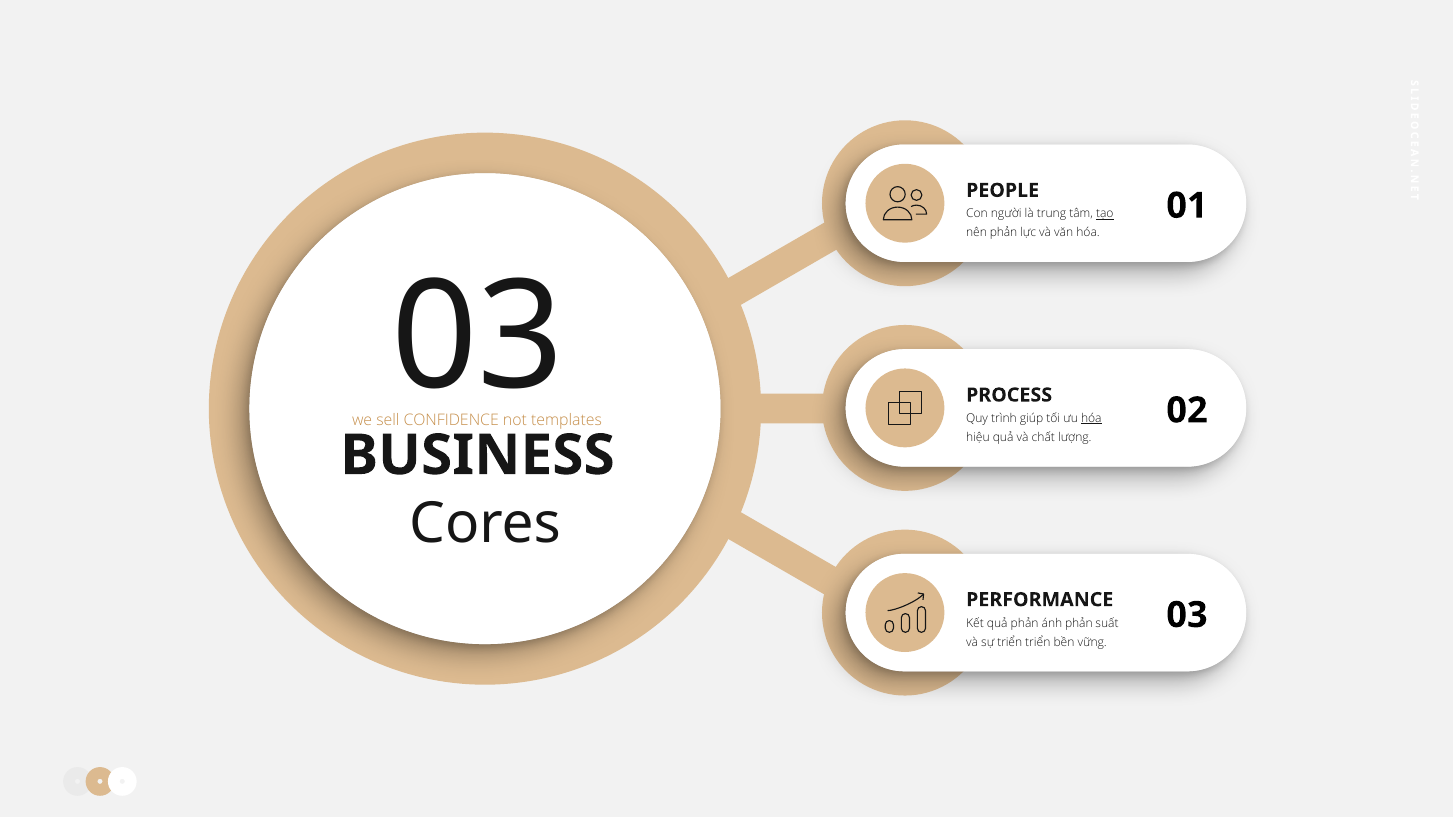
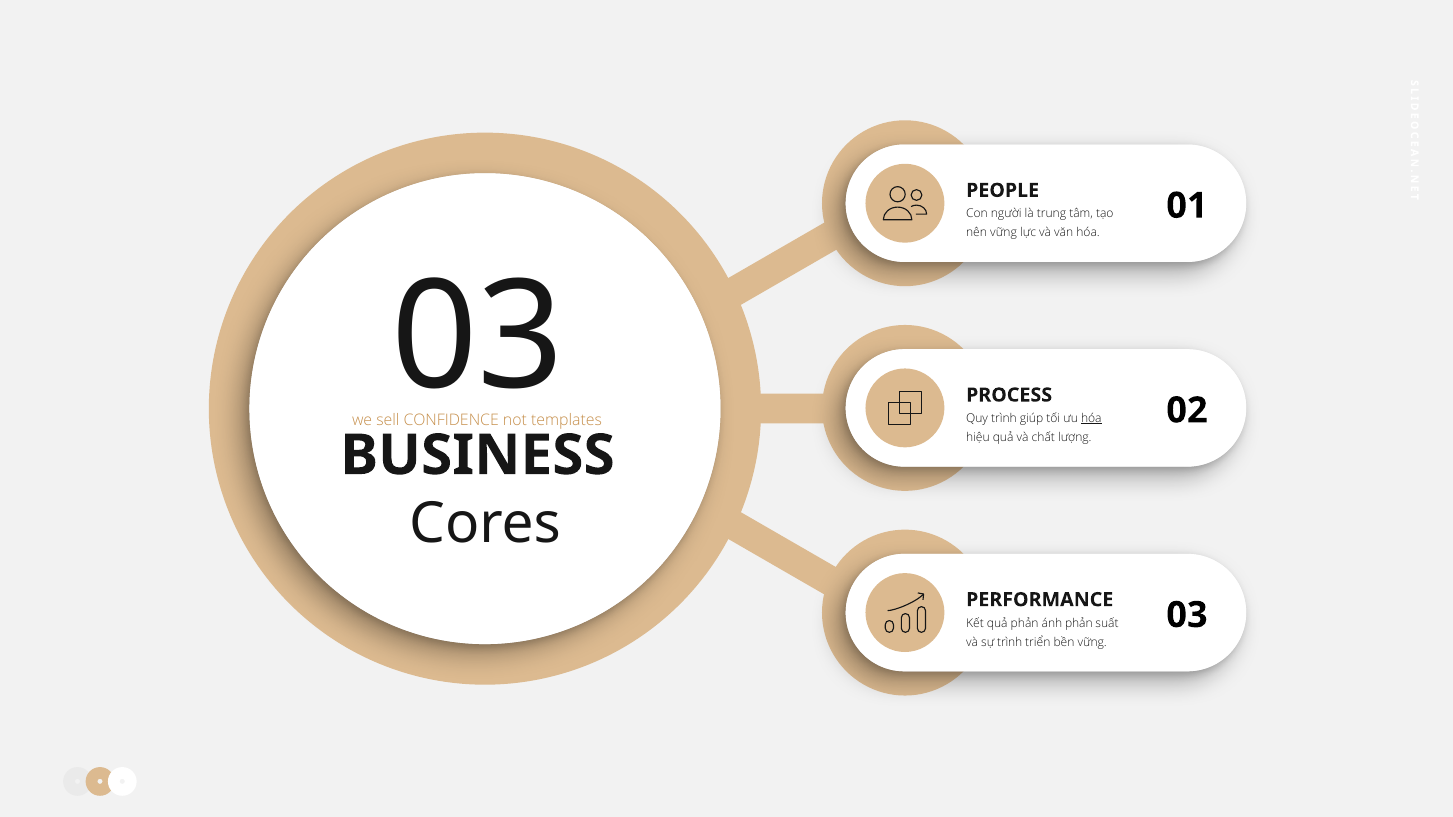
tạo underline: present -> none (1105, 214)
nên phản: phản -> vững (1003, 233)
sự triển: triển -> trình (1010, 642)
